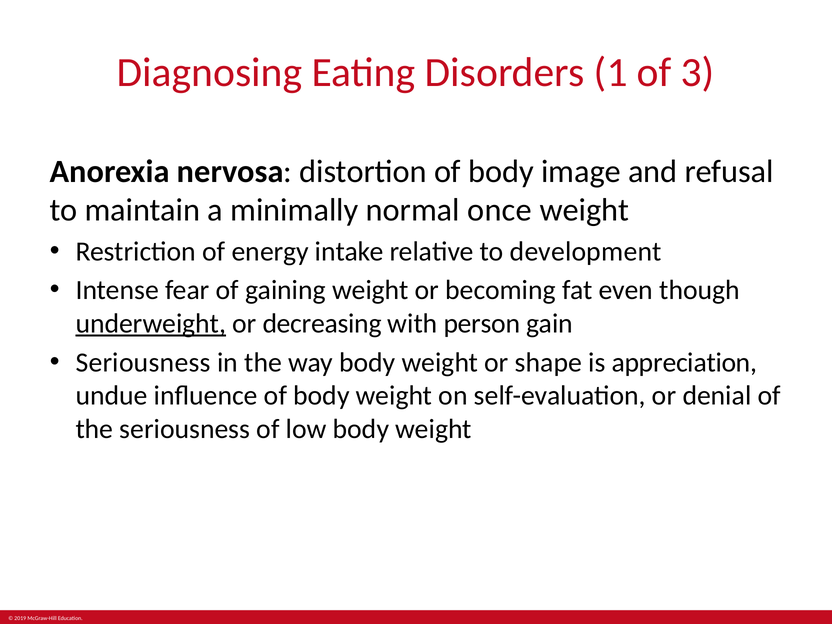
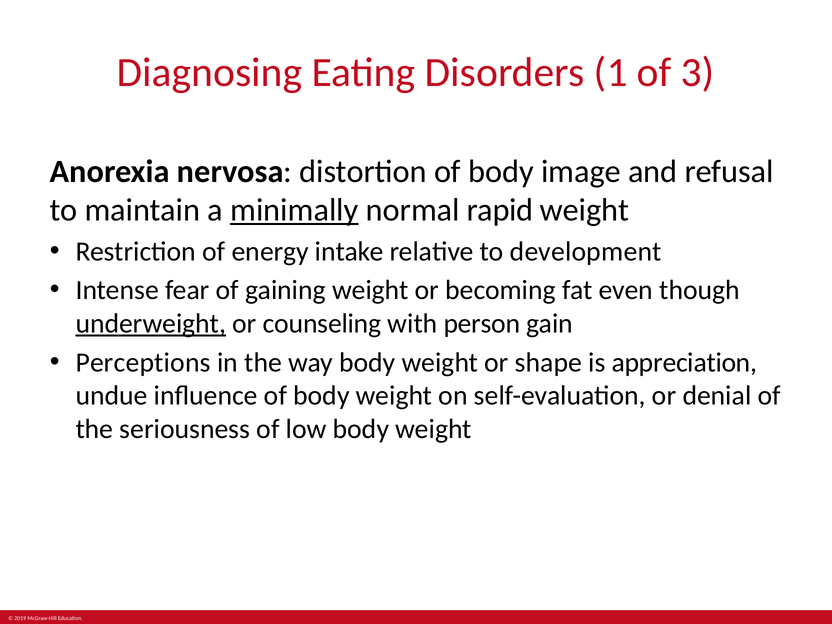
minimally underline: none -> present (294, 210)
once: once -> rapid (500, 210)
decreasing: decreasing -> counseling (322, 324)
Seriousness: Seriousness -> Perceptions (143, 362)
